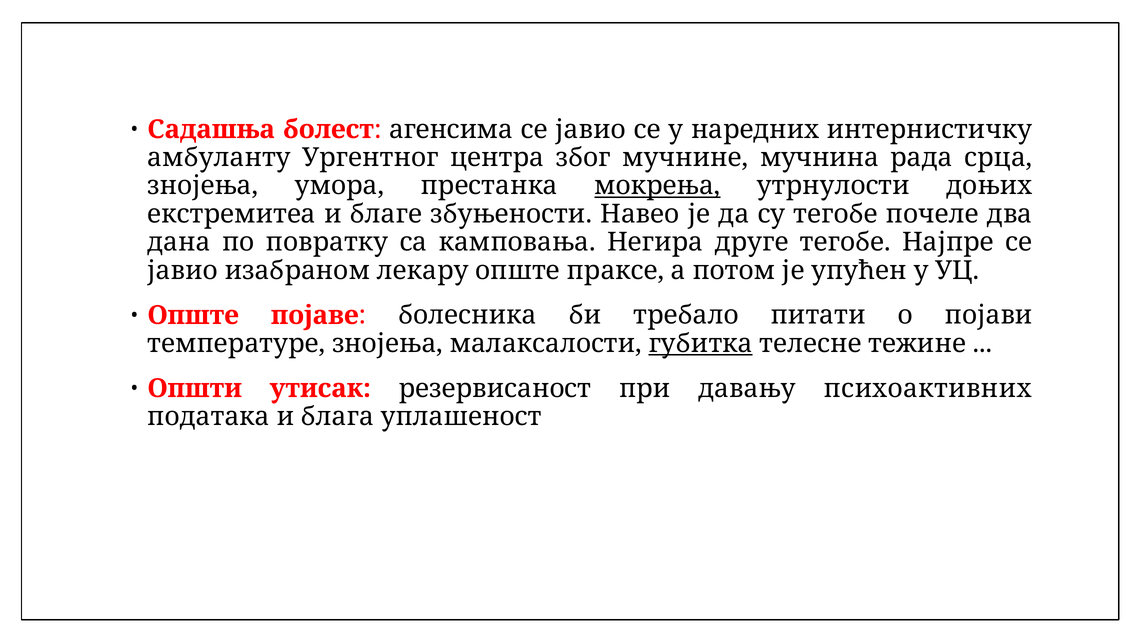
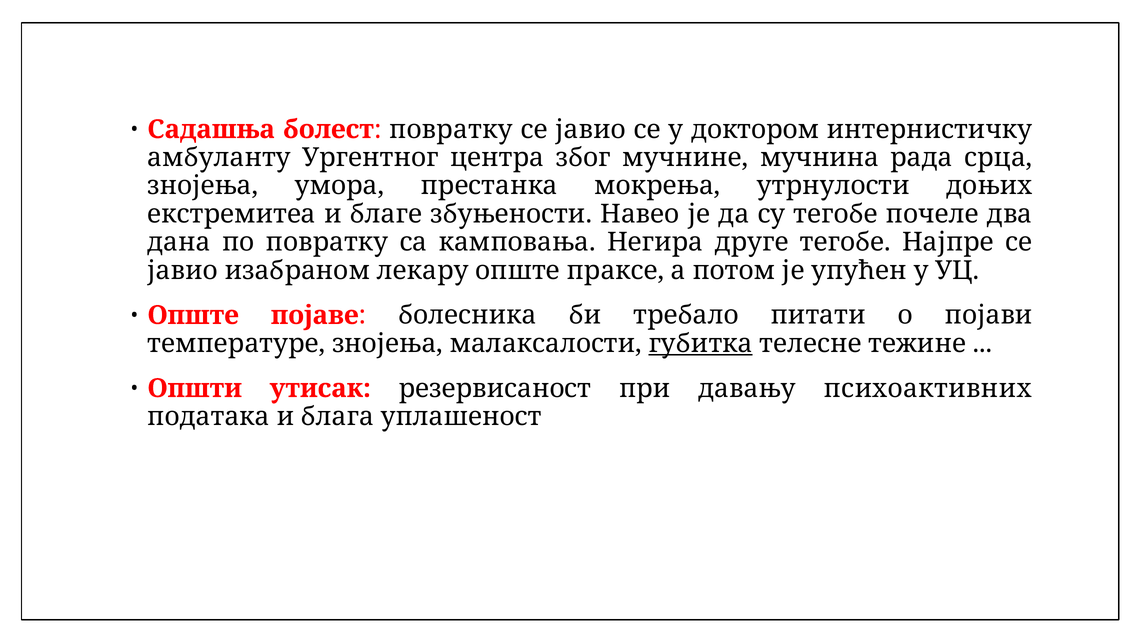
болест агенсима: агенсима -> повратку (451, 129)
наредних: наредних -> доктором (755, 129)
мокрења underline: present -> none (657, 186)
